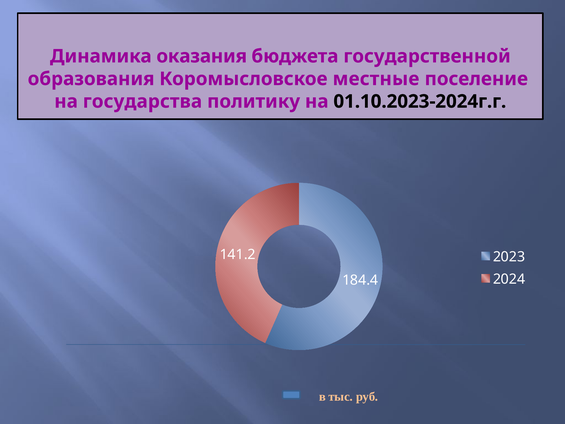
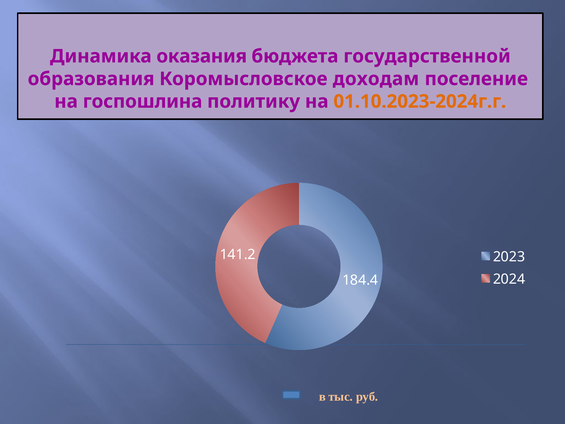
местные: местные -> доходам (376, 79)
государства: государства -> госпошлина (143, 101)
01.10.2023-2024г.г colour: black -> orange (420, 101)
